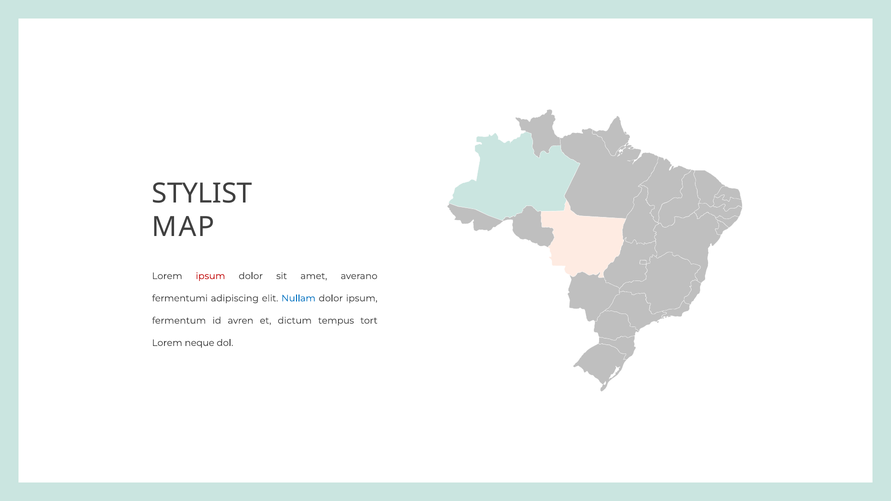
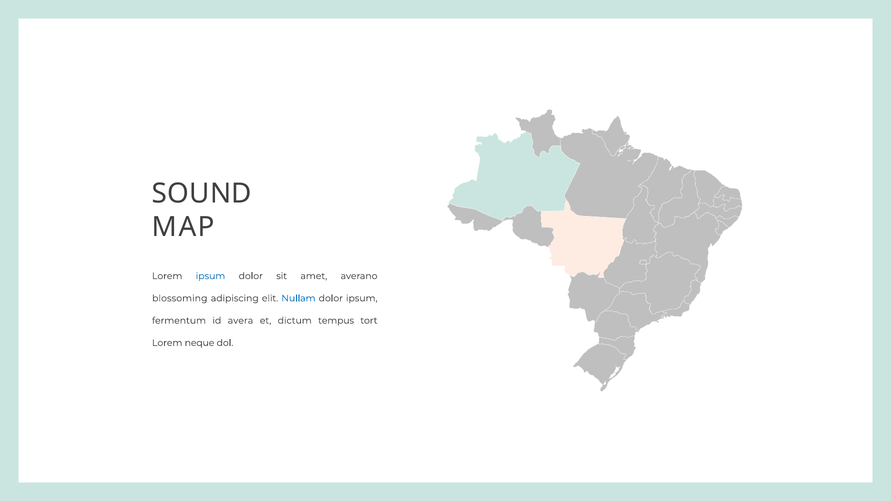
STYLIST: STYLIST -> SOUND (202, 193)
ipsum colour: red -> blue (210, 276)
fermentumi: fermentumi -> blossoming (180, 298)
avren: avren -> avera (240, 321)
